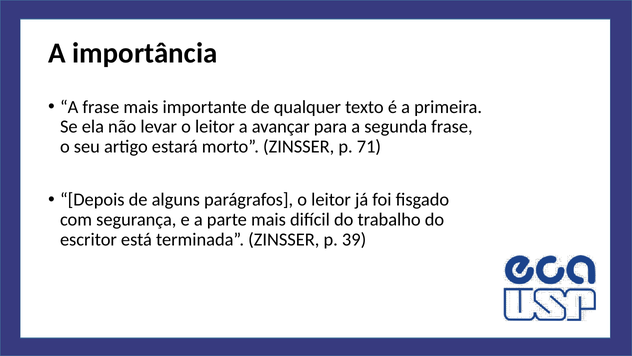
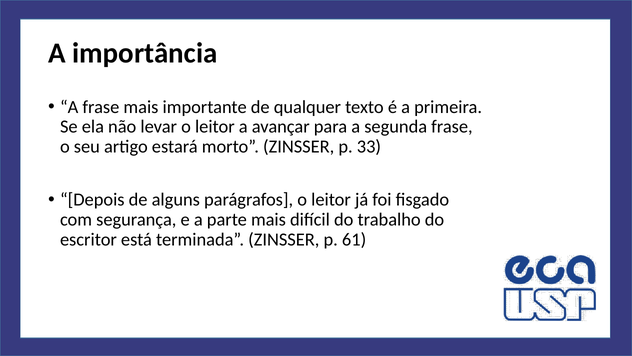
71: 71 -> 33 (369, 147)
39: 39 -> 61 (354, 239)
